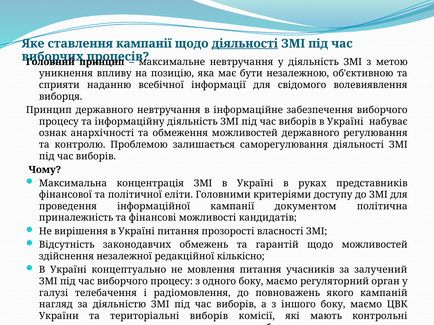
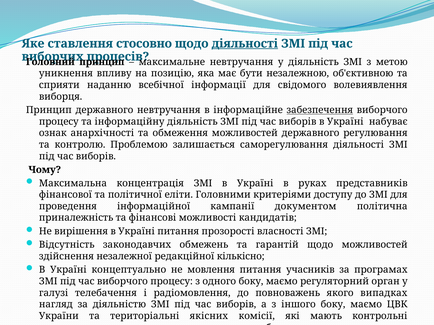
ставлення кампанії: кампанії -> стосовно (144, 44)
забезпечення underline: none -> present (320, 110)
залучений: залучений -> програмах (381, 270)
кампаній: кампаній -> випадках (384, 293)
територіальні виборів: виборів -> якісних (209, 316)
